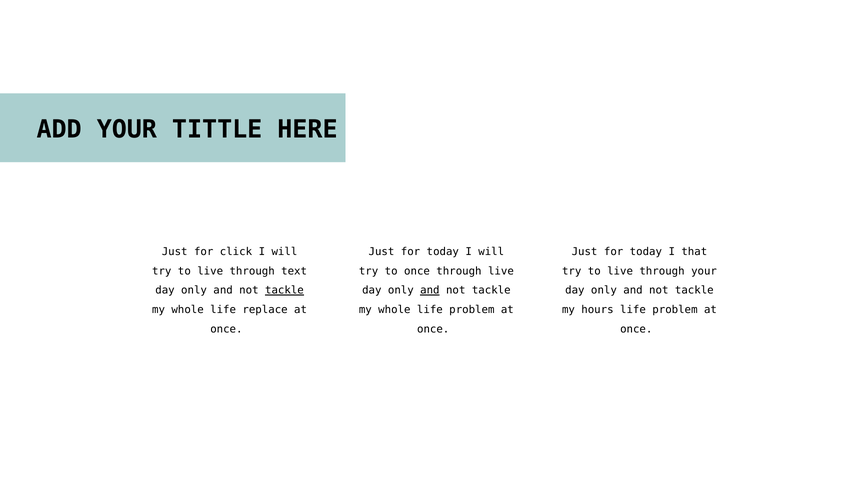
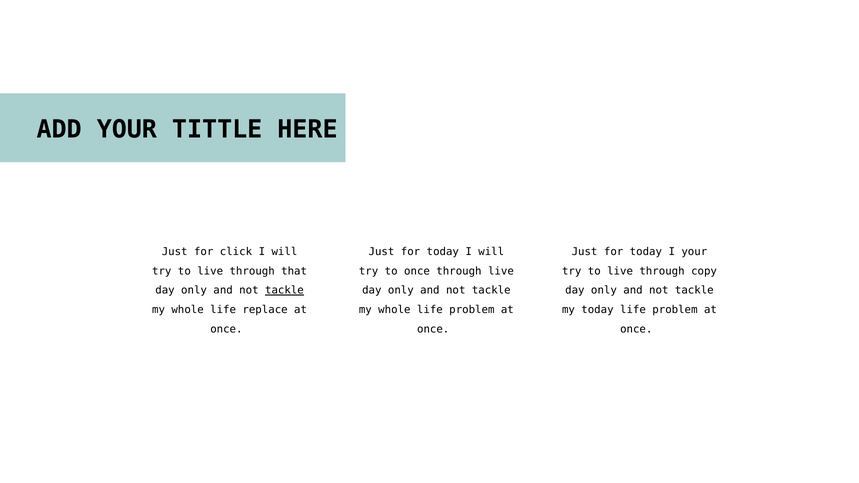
I that: that -> your (694, 252)
text: text -> that (294, 271)
through your: your -> copy (704, 271)
and underline: present -> none (430, 291)
my hours: hours -> today (597, 310)
